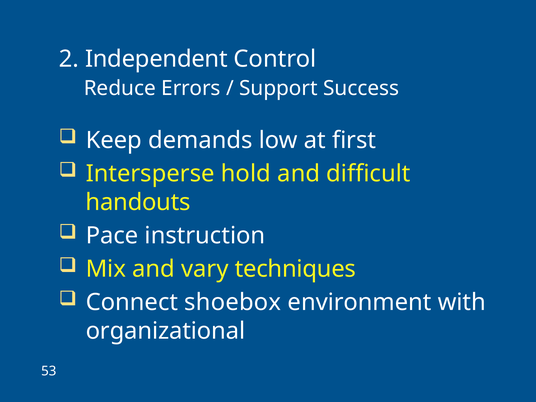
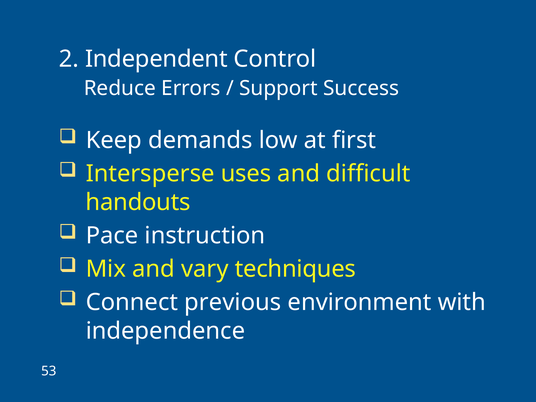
hold: hold -> uses (246, 174)
shoebox: shoebox -> previous (233, 302)
organizational: organizational -> independence (165, 331)
